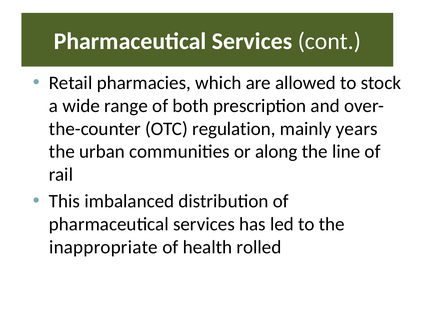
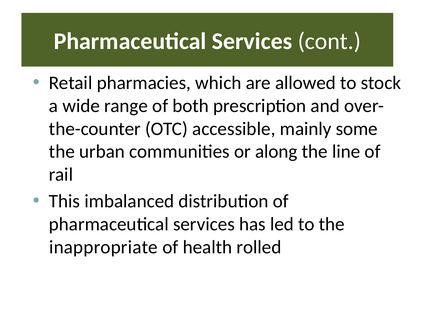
regulation: regulation -> accessible (234, 129)
years: years -> some (357, 129)
